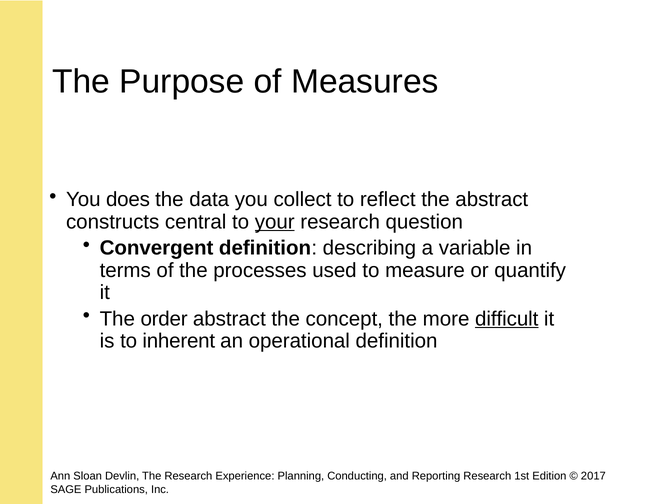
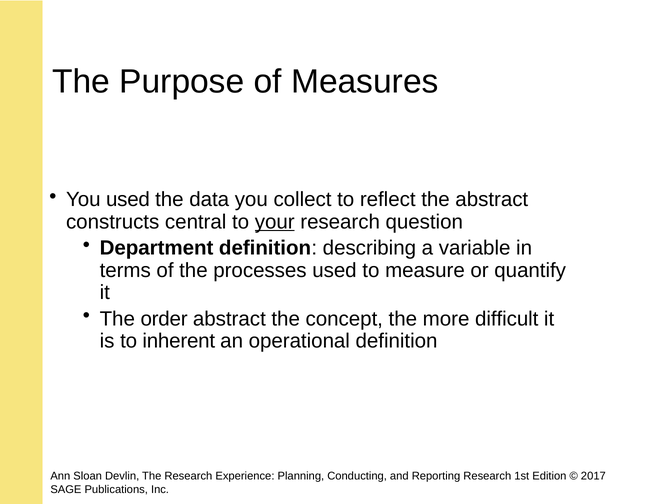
You does: does -> used (128, 200)
Convergent: Convergent -> Department (157, 248)
difficult underline: present -> none (507, 319)
